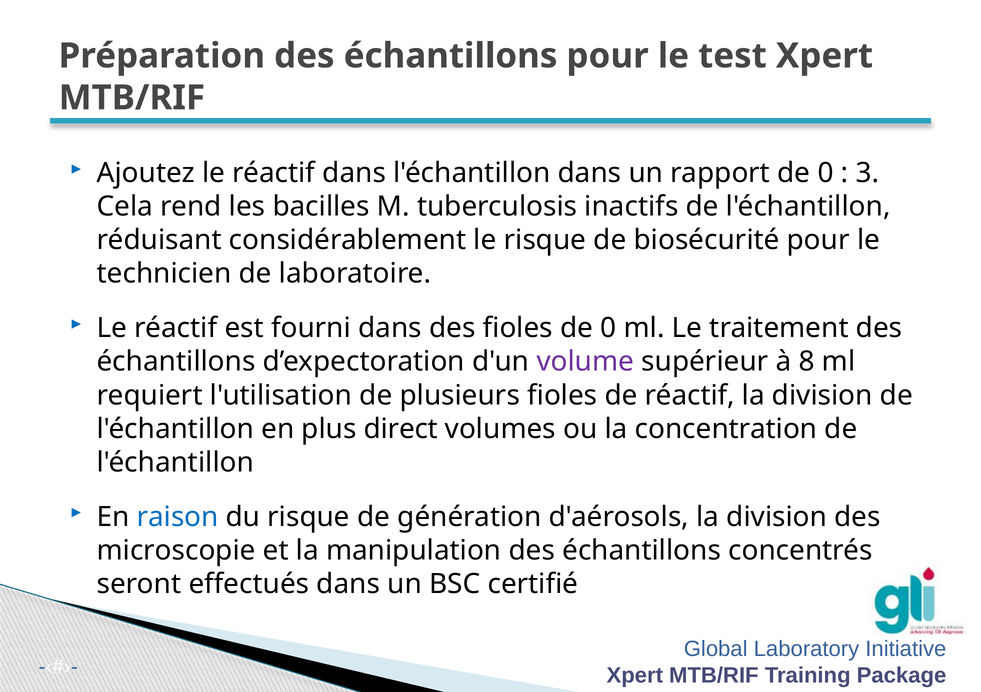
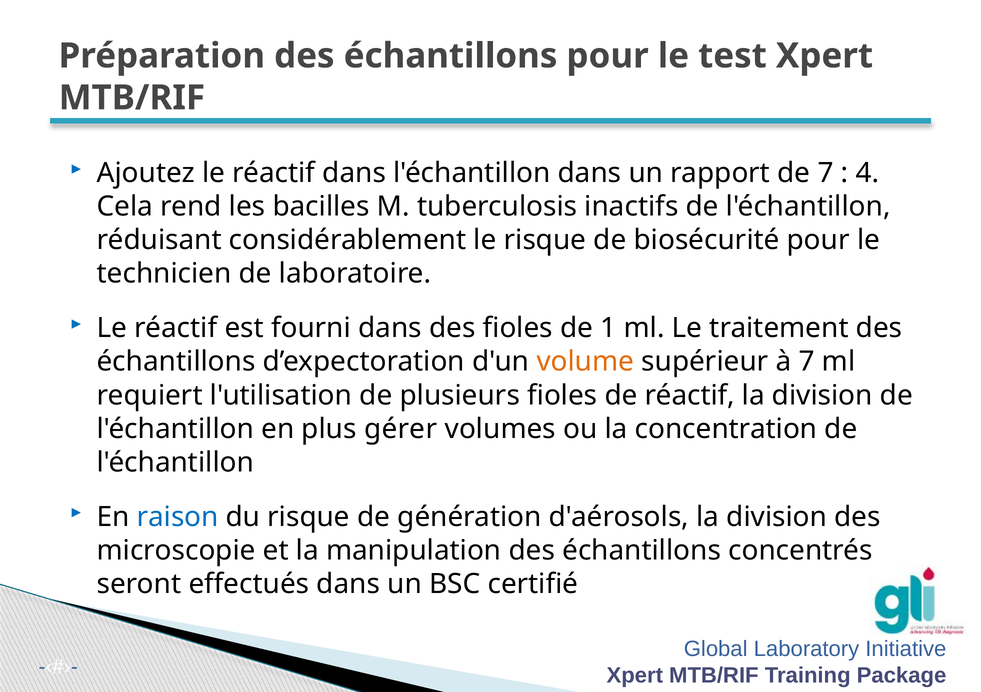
rapport de 0: 0 -> 7 (826, 173)
3: 3 -> 4 (867, 173)
fioles de 0: 0 -> 1 (608, 328)
volume colour: purple -> orange (585, 362)
à 8: 8 -> 7 (807, 362)
direct: direct -> gérer (401, 429)
